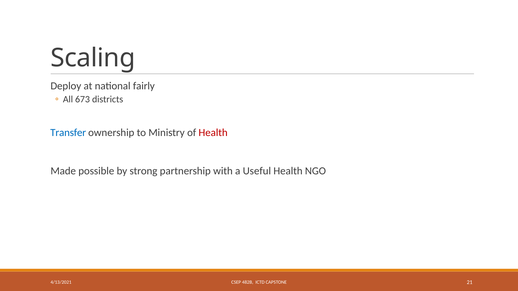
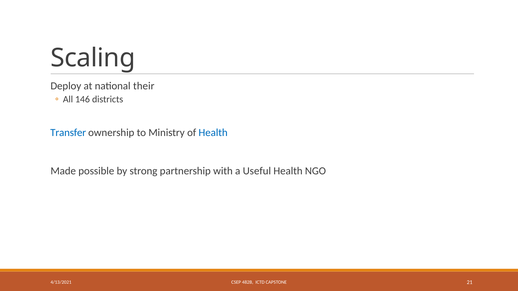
fairly: fairly -> their (144, 86)
673: 673 -> 146 (83, 99)
Health colour: red -> blue (213, 133)
